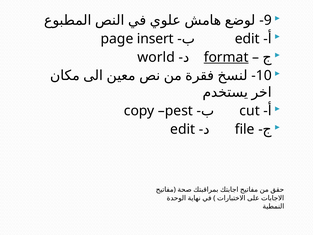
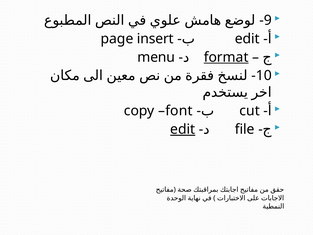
world: world -> menu (156, 57)
pest: pest -> font (175, 111)
edit underline: none -> present (183, 129)
